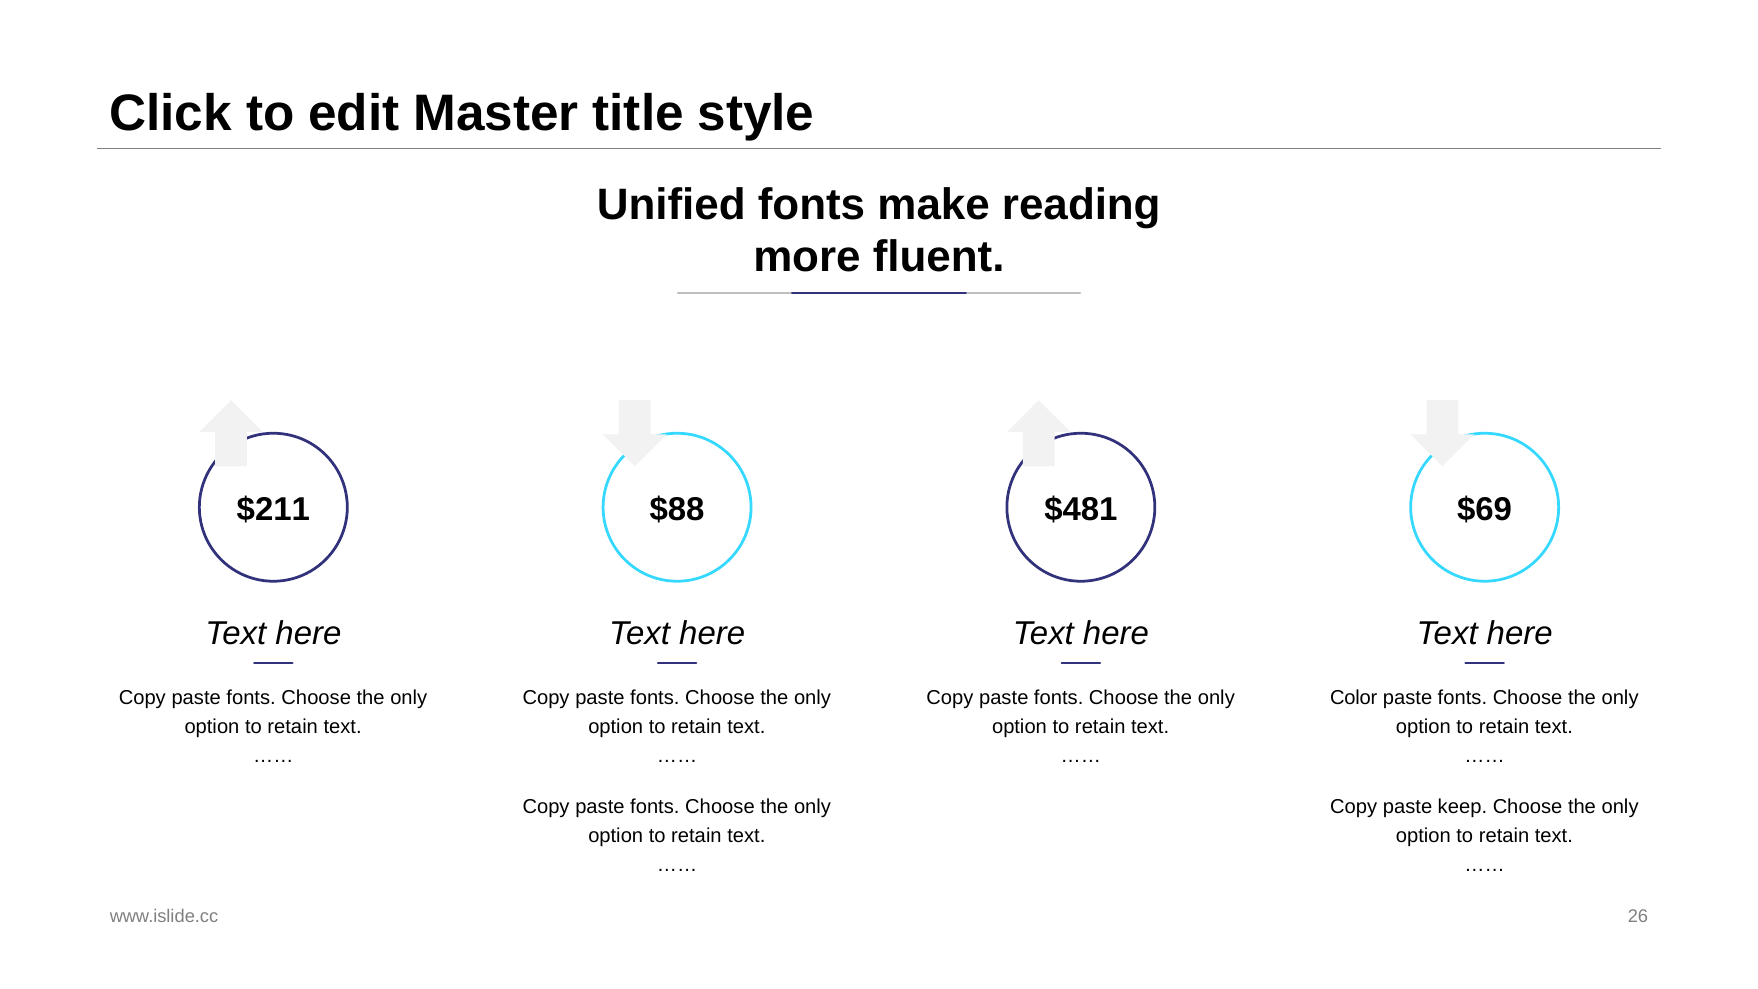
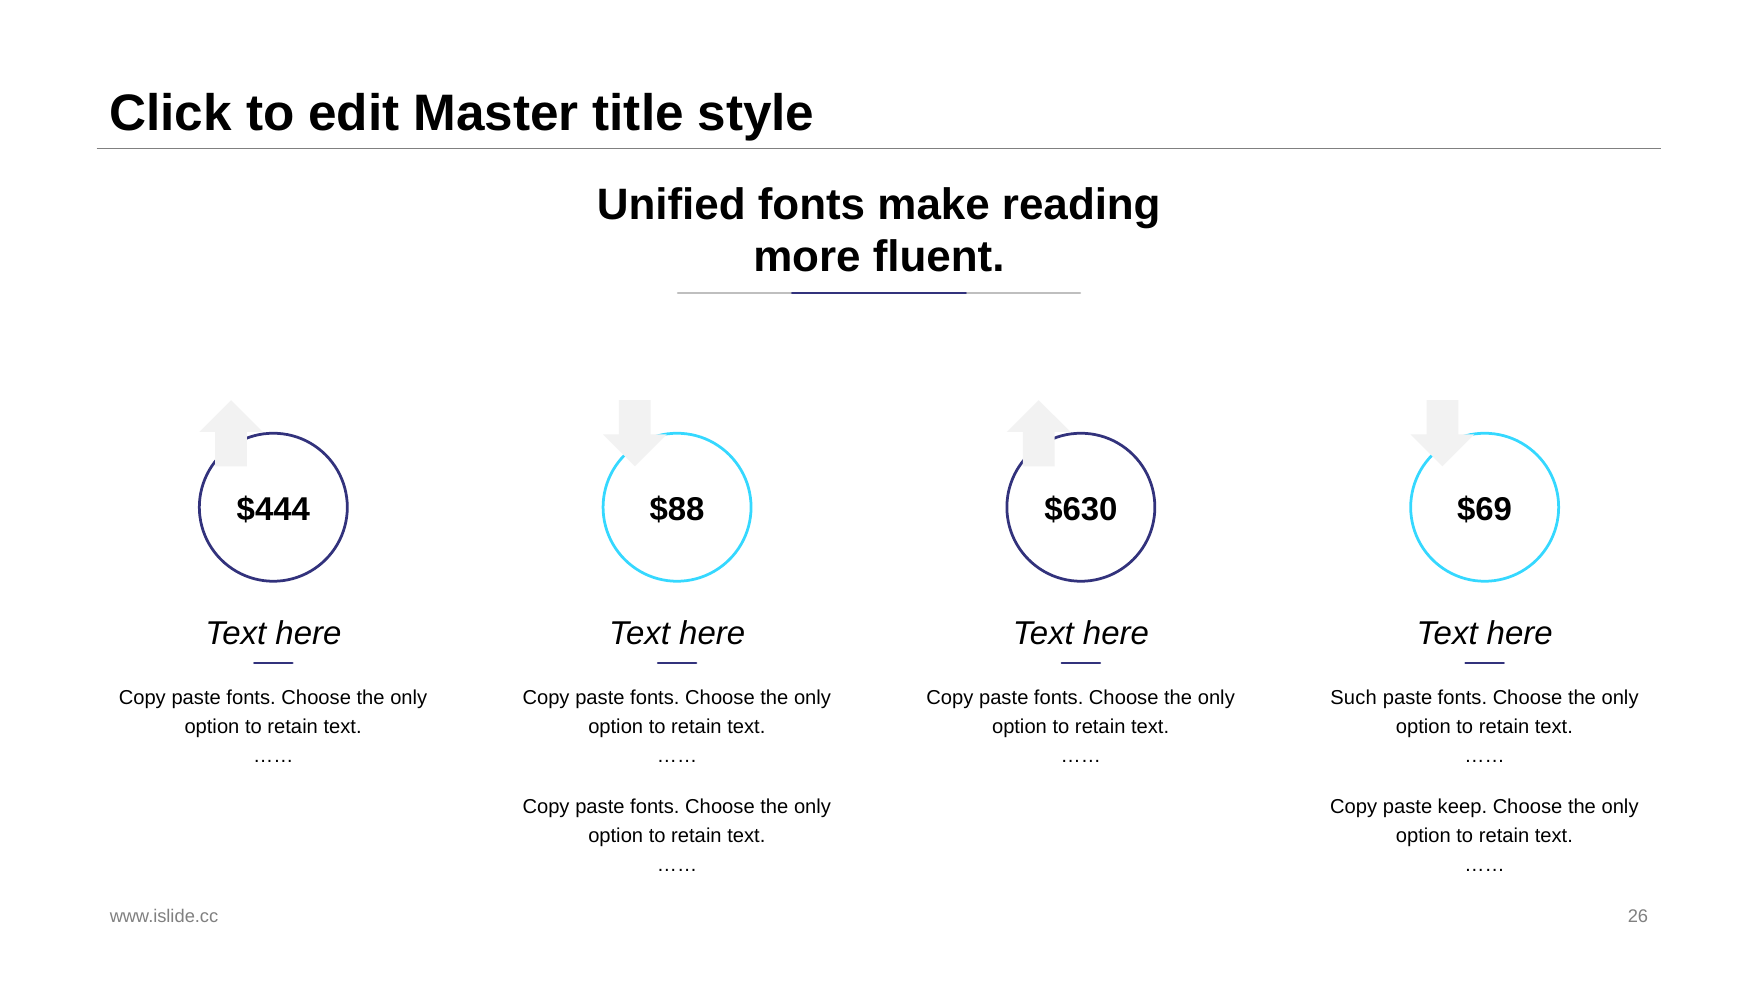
$211: $211 -> $444 (273, 509)
$481: $481 -> $630 (1081, 509)
Color: Color -> Such (1354, 698)
